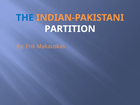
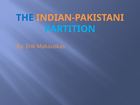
PARTITION colour: white -> light blue (70, 29)
